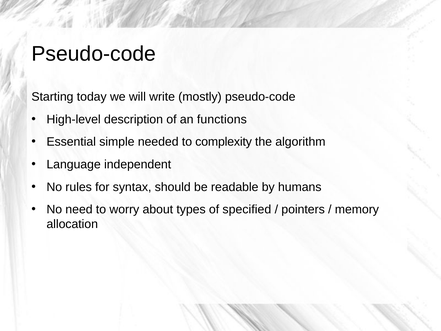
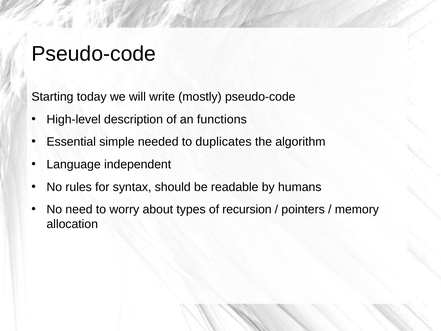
complexity: complexity -> duplicates (223, 142)
specified: specified -> recursion (247, 209)
